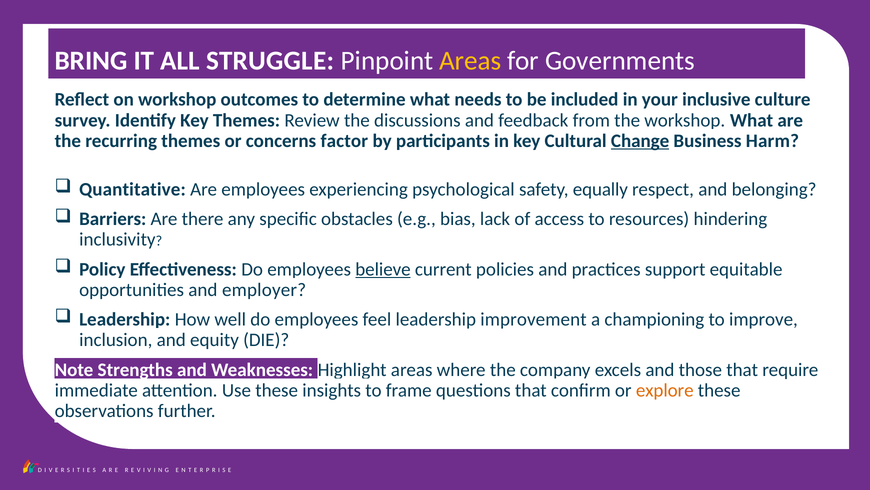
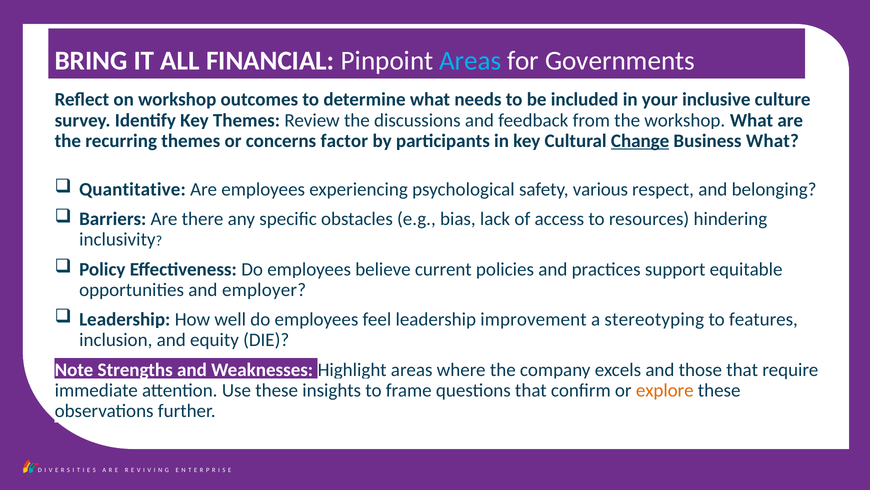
STRUGGLE: STRUGGLE -> FINANCIAL (270, 61)
Areas colour: yellow -> light blue (470, 61)
Business Harm: Harm -> What (772, 141)
equally: equally -> various (600, 189)
believe underline: present -> none (383, 269)
championing: championing -> stereotyping (654, 319)
improve: improve -> features (763, 319)
